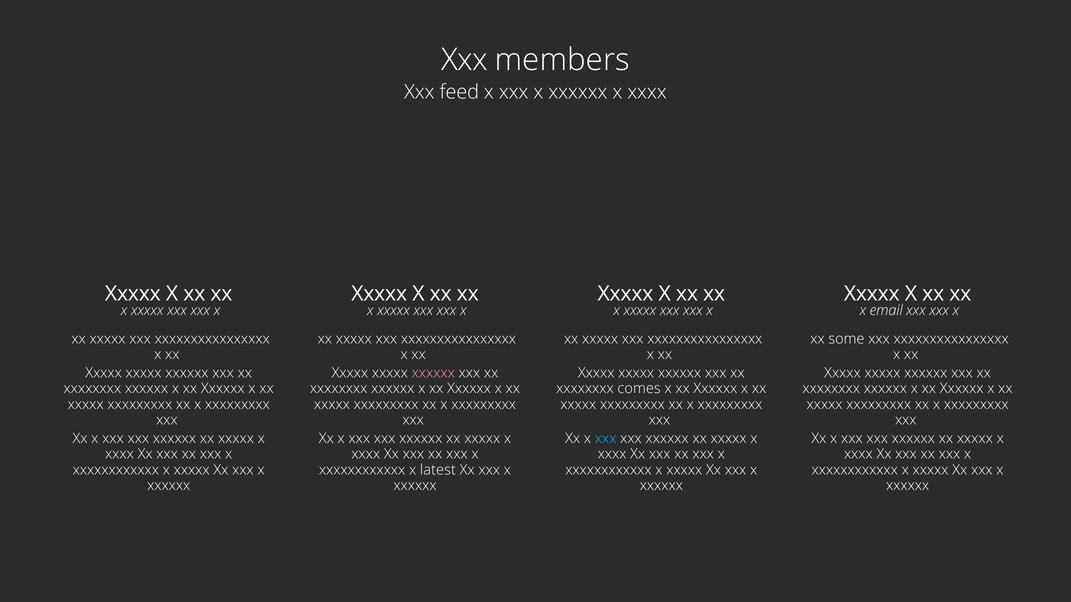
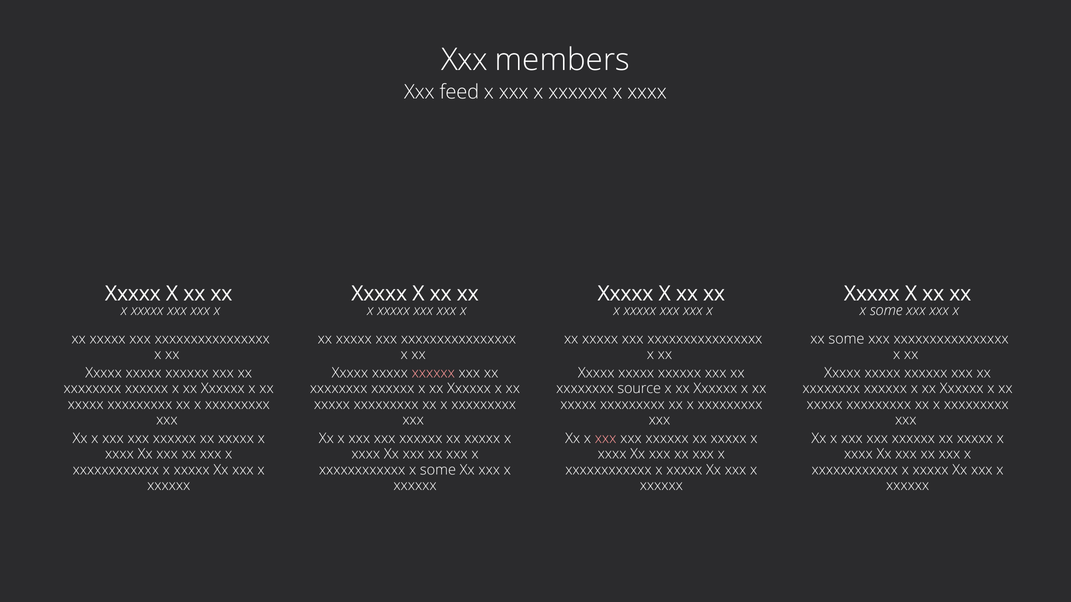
email: email -> some (886, 311)
comes: comes -> source (639, 389)
xxx colour: light blue -> pink (606, 439)
xxxxxxxxxxxx x latest: latest -> some (438, 470)
